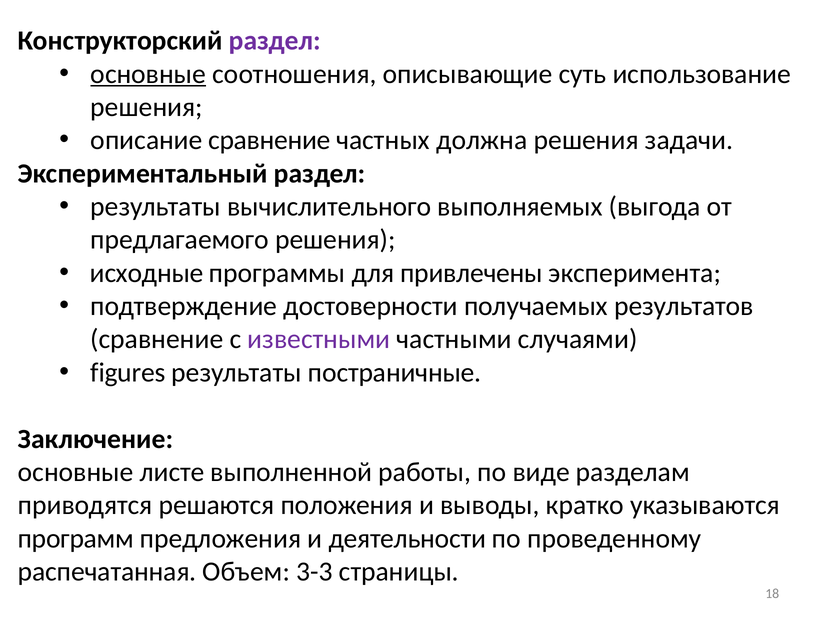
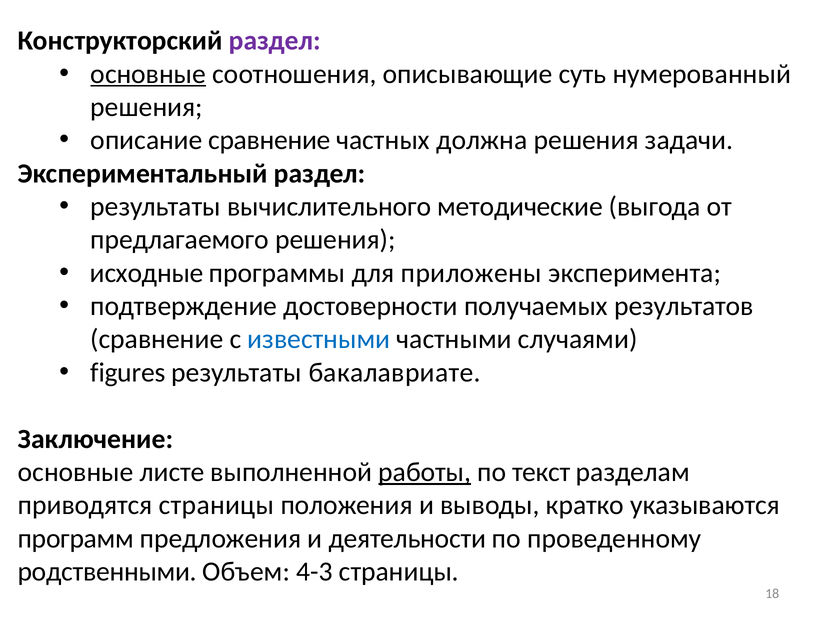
использование: использование -> нумерованный (702, 74)
выполняемых: выполняемых -> методические (520, 207)
привлечены: привлечены -> приложены (471, 273)
известными colour: purple -> blue (319, 339)
постраничные: постраничные -> бакалавриате (394, 372)
работы underline: none -> present (425, 472)
виде: виде -> текст (541, 472)
приводятся решаются: решаются -> страницы (216, 505)
распечатанная: распечатанная -> родственными (107, 571)
3-3: 3-3 -> 4-3 (314, 571)
